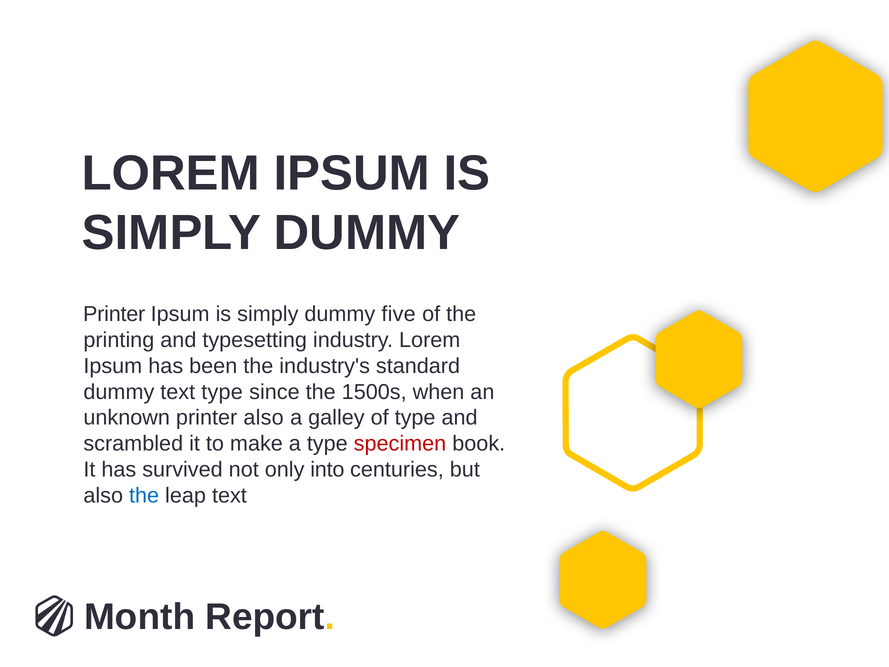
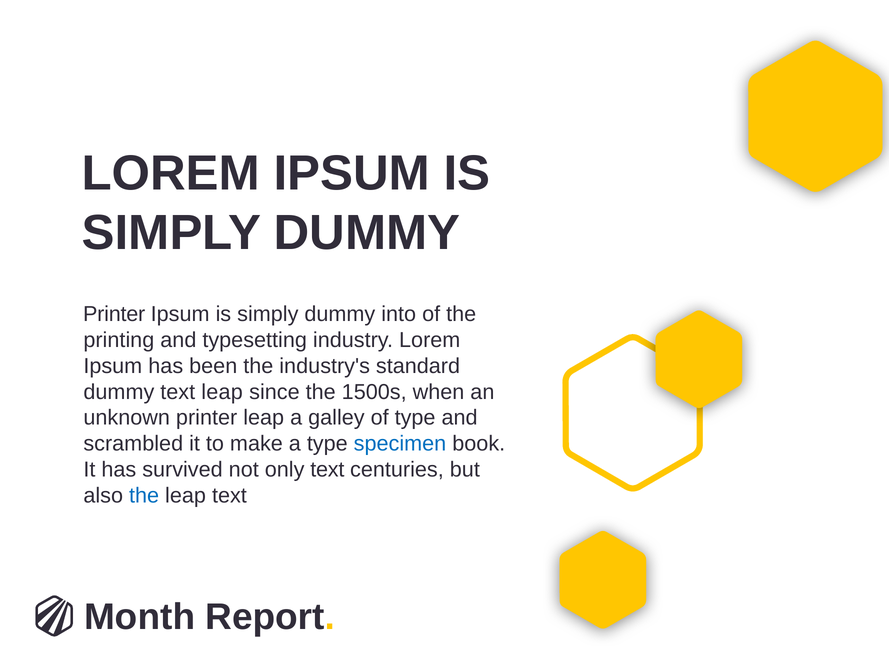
five: five -> into (399, 314)
text type: type -> leap (222, 392)
printer also: also -> leap (264, 418)
specimen colour: red -> blue (400, 444)
only into: into -> text (327, 470)
